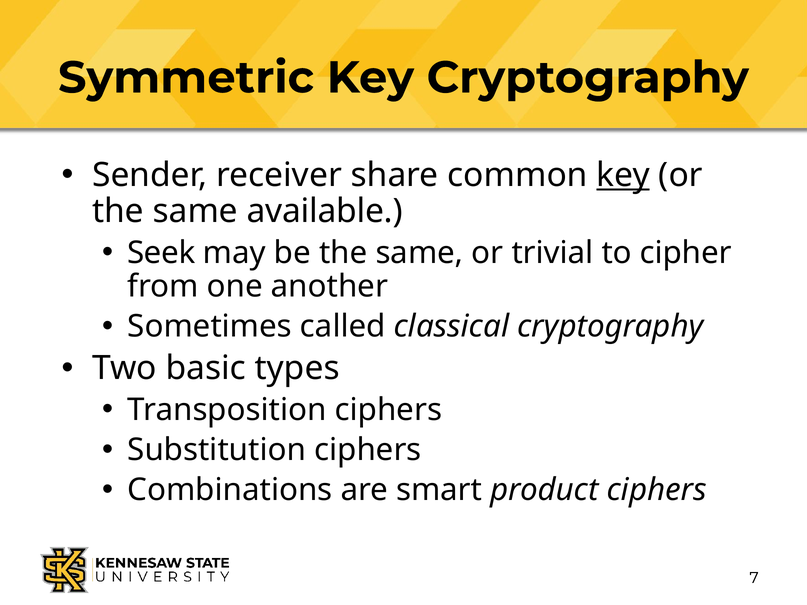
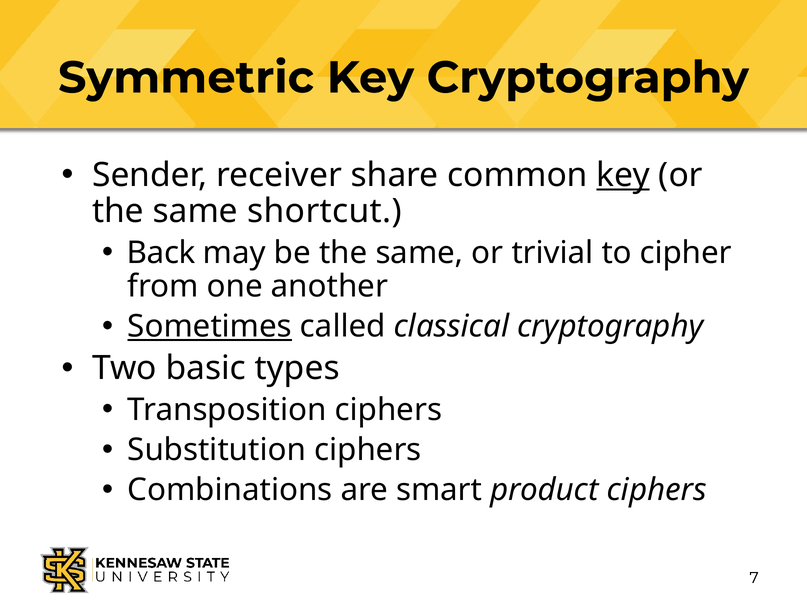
available: available -> shortcut (324, 211)
Seek: Seek -> Back (161, 253)
Sometimes underline: none -> present (210, 327)
